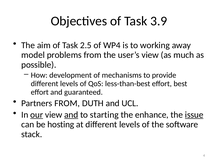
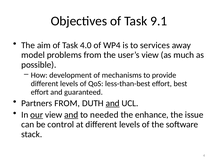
3.9: 3.9 -> 9.1 (159, 21)
2.5: 2.5 -> 4.0 (86, 45)
working: working -> services (155, 45)
and underline: none -> present (113, 104)
starting: starting -> needed (104, 115)
issue underline: present -> none (194, 115)
hosting: hosting -> control (61, 125)
